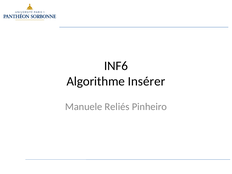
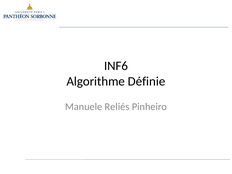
Insérer: Insérer -> Définie (147, 81)
